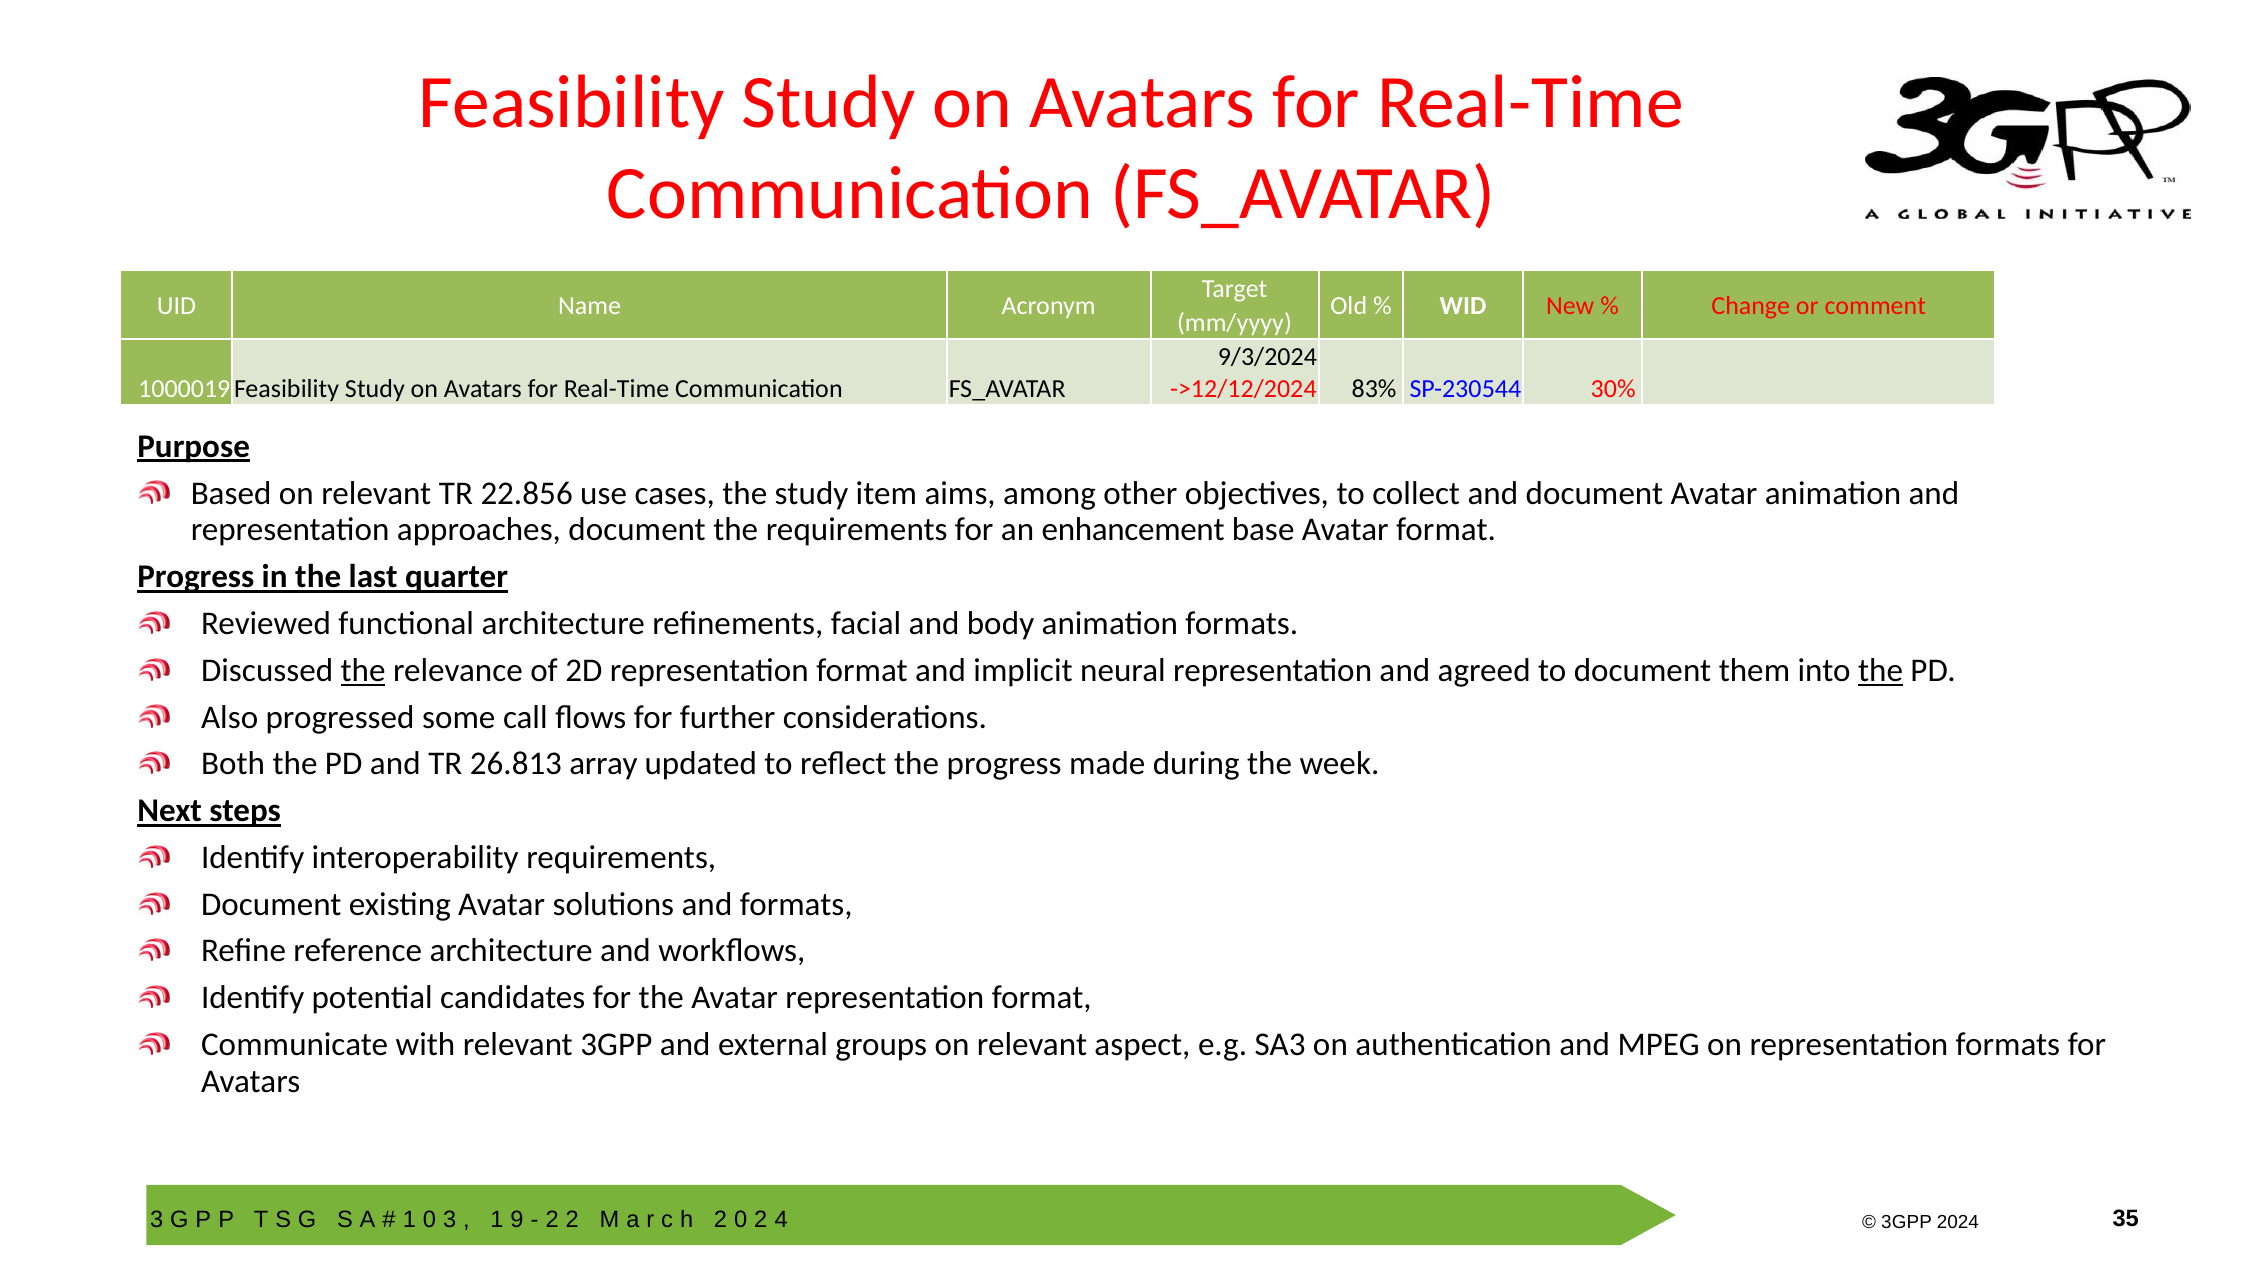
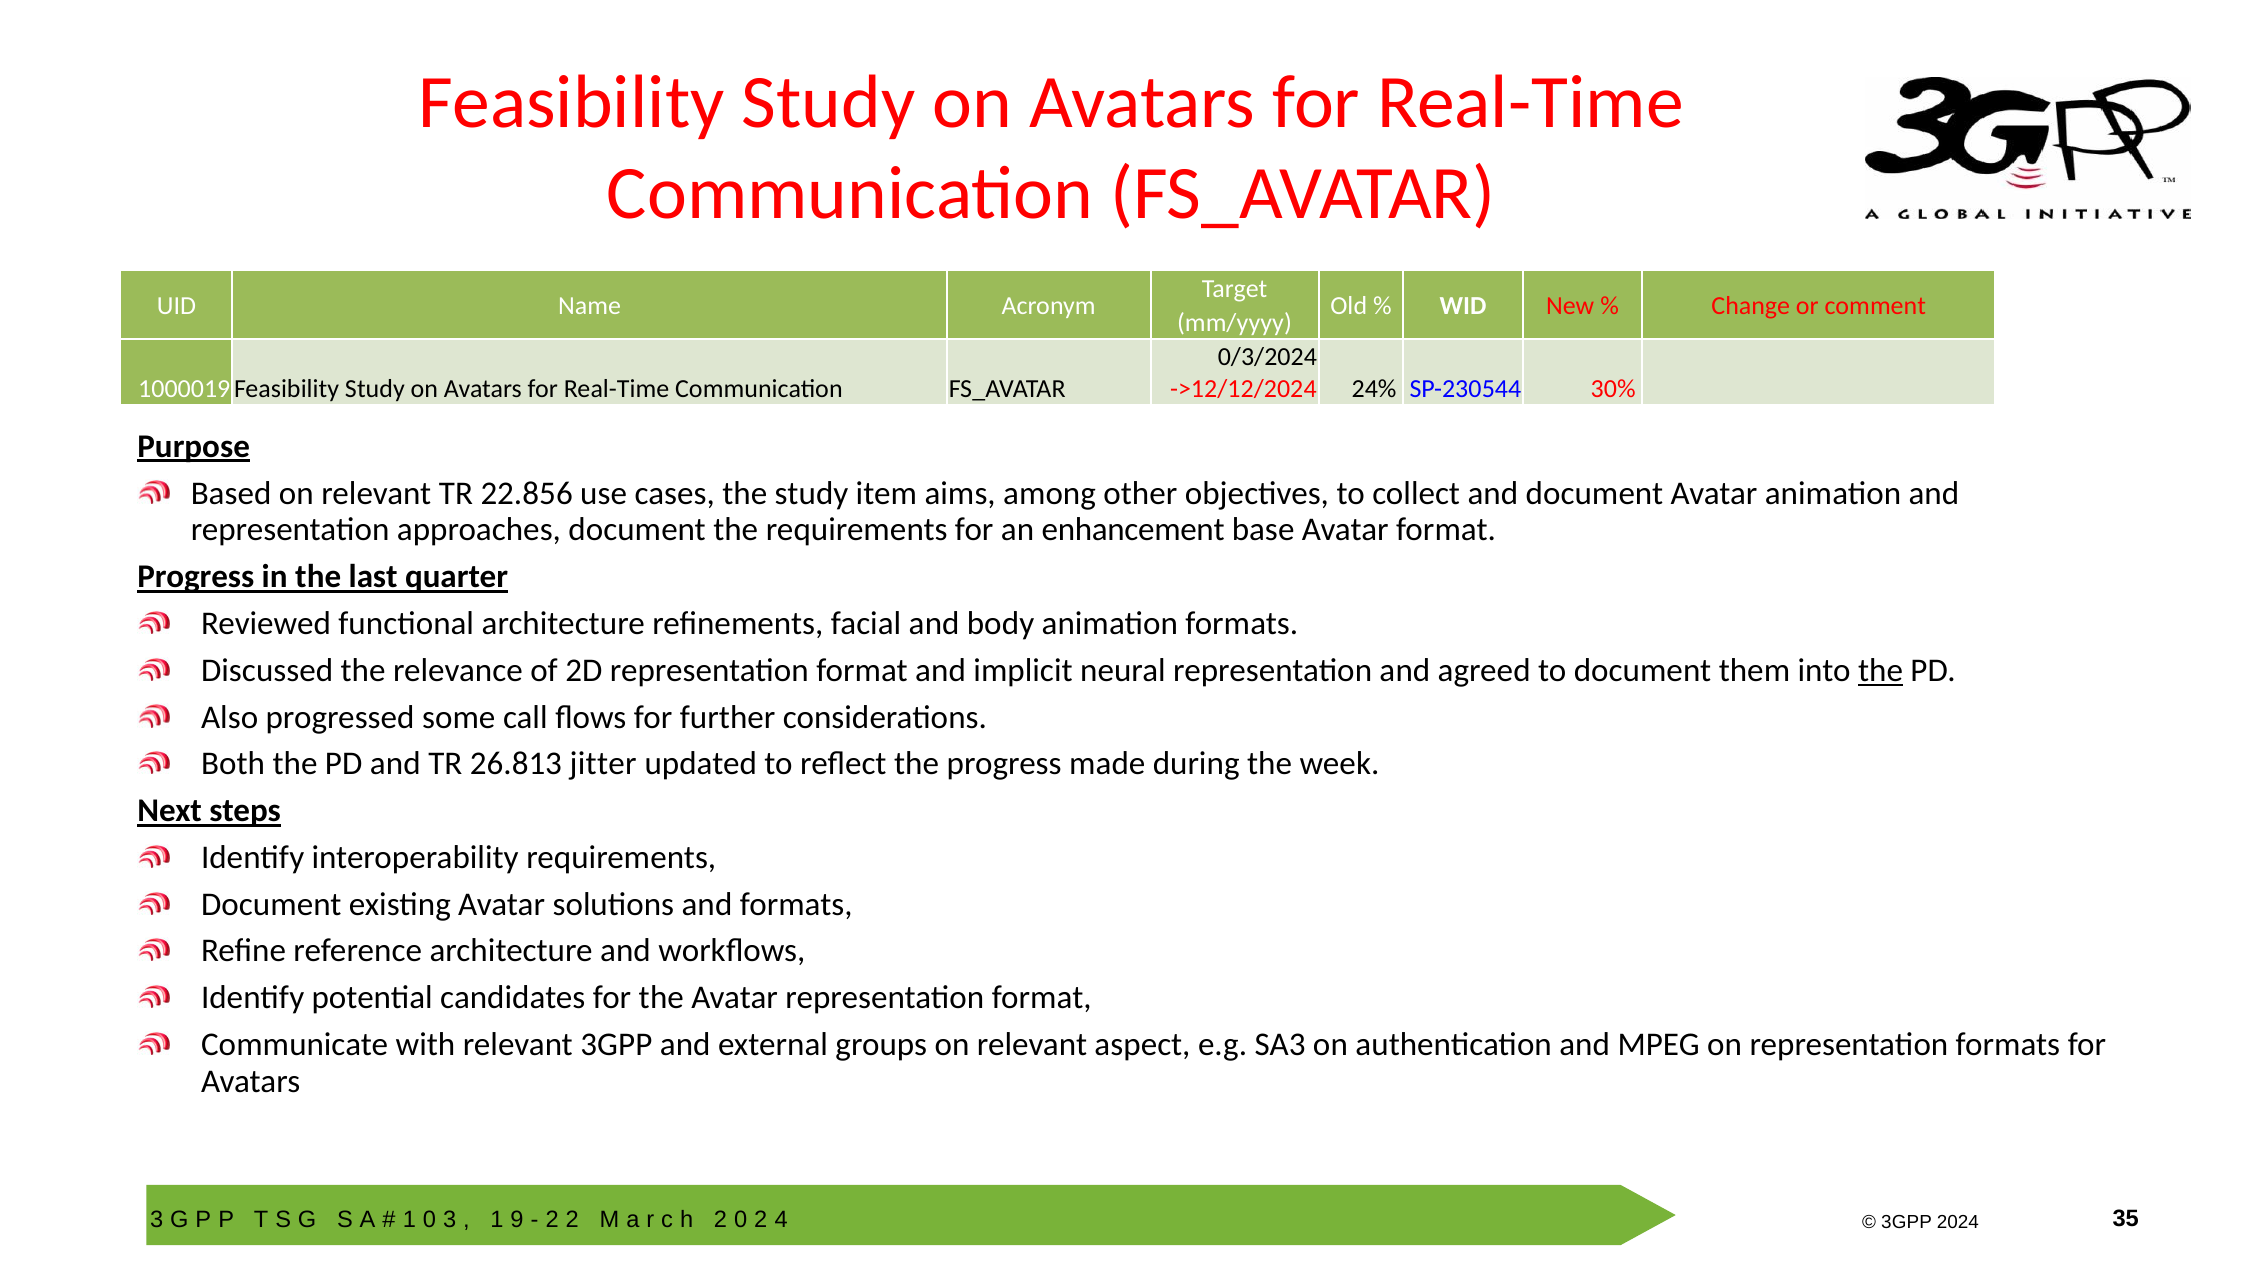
9/3/2024: 9/3/2024 -> 0/3/2024 (1267, 357)
83%: 83% -> 24% (1374, 389)
the underline: present -> none (363, 670)
array: array -> jitter (603, 764)
